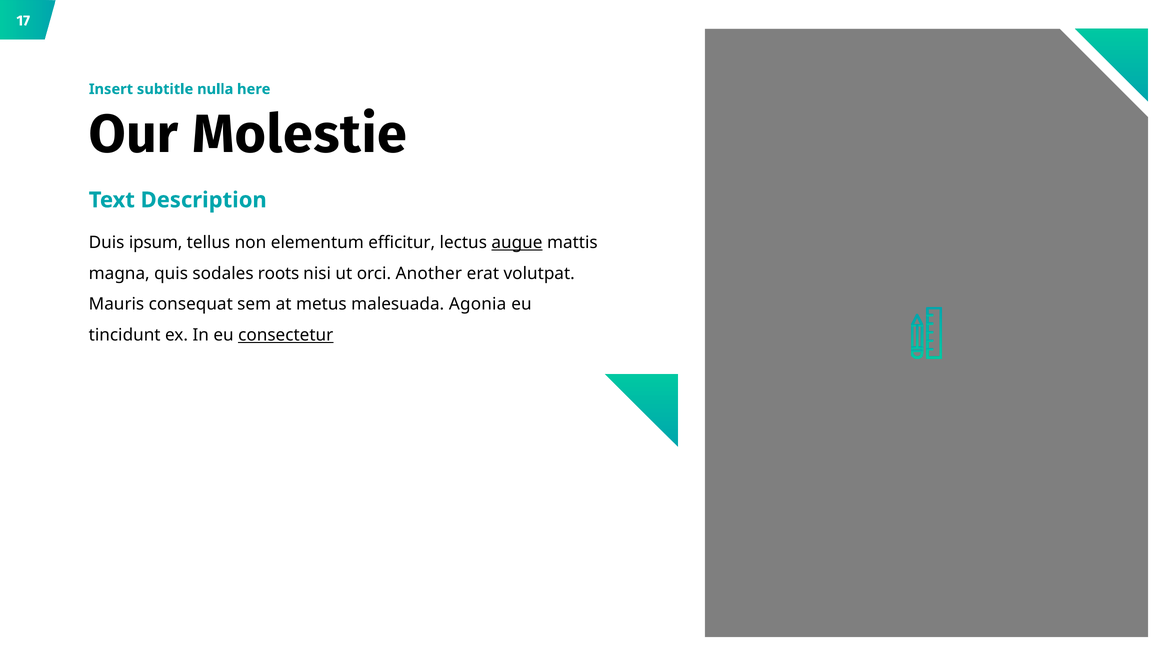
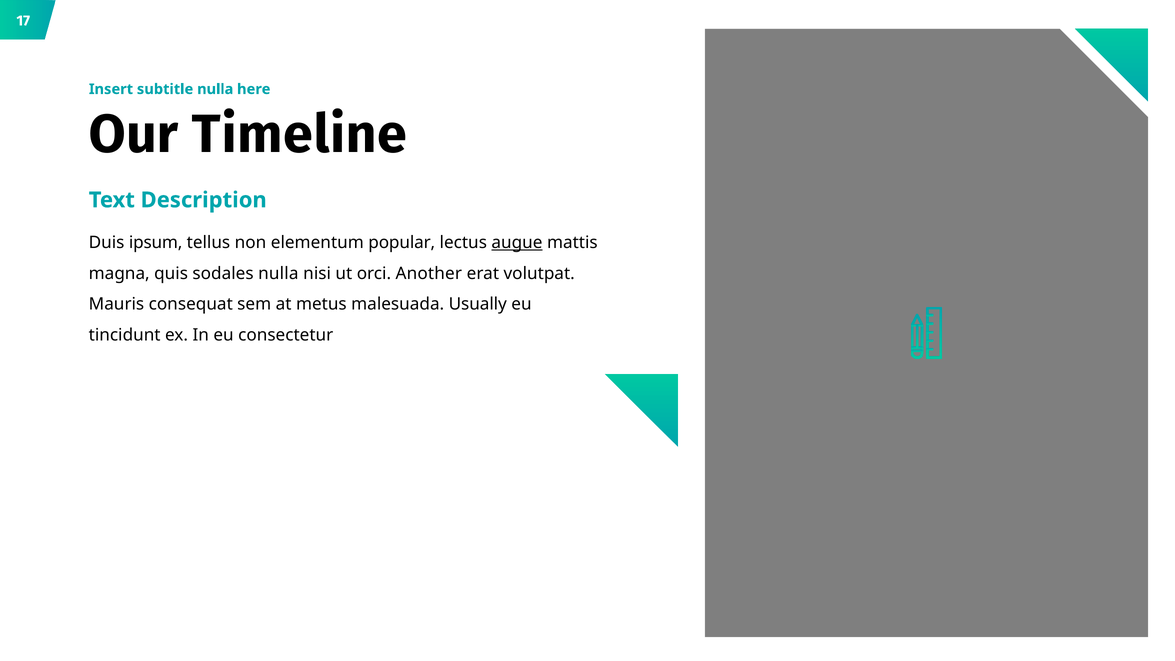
Molestie: Molestie -> Timeline (300, 134)
efficitur: efficitur -> popular (402, 243)
sodales roots: roots -> nulla (278, 273)
Agonia: Agonia -> Usually (478, 304)
consectetur underline: present -> none (286, 335)
